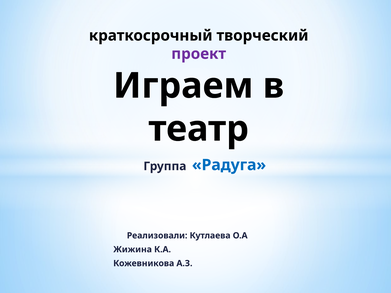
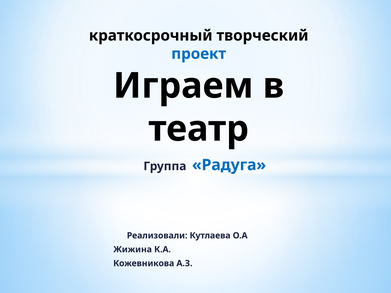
проект colour: purple -> blue (199, 54)
